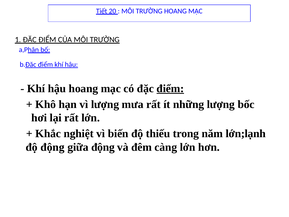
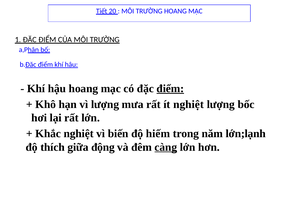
ít những: những -> nghiệt (189, 104)
thiếu: thiếu -> hiếm (158, 133)
độ động: động -> thích (53, 147)
càng underline: none -> present (166, 147)
